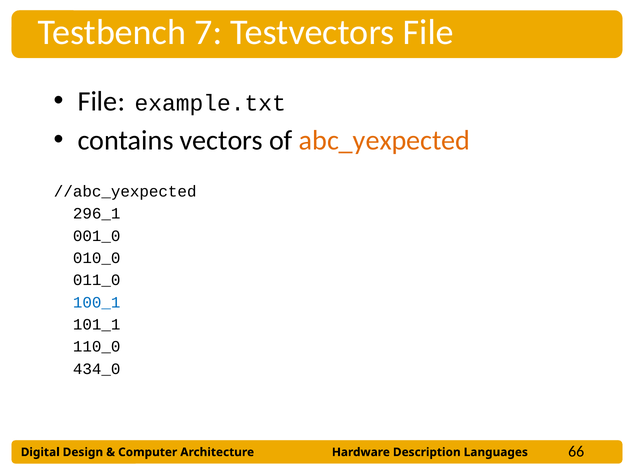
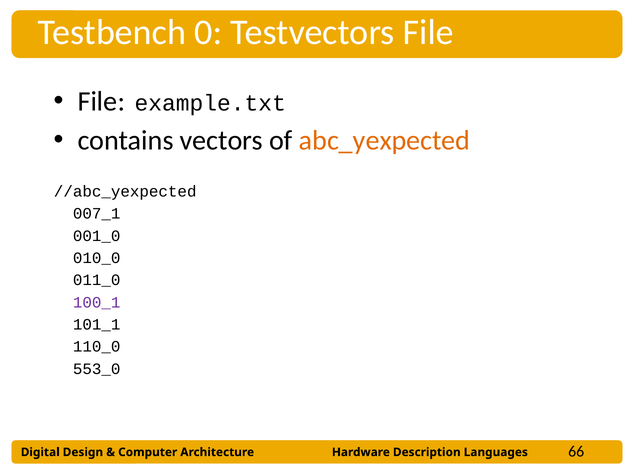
7: 7 -> 0 (208, 33)
296_1: 296_1 -> 007_1 (97, 214)
100_1 colour: blue -> purple (97, 303)
434_0: 434_0 -> 553_0 (97, 369)
